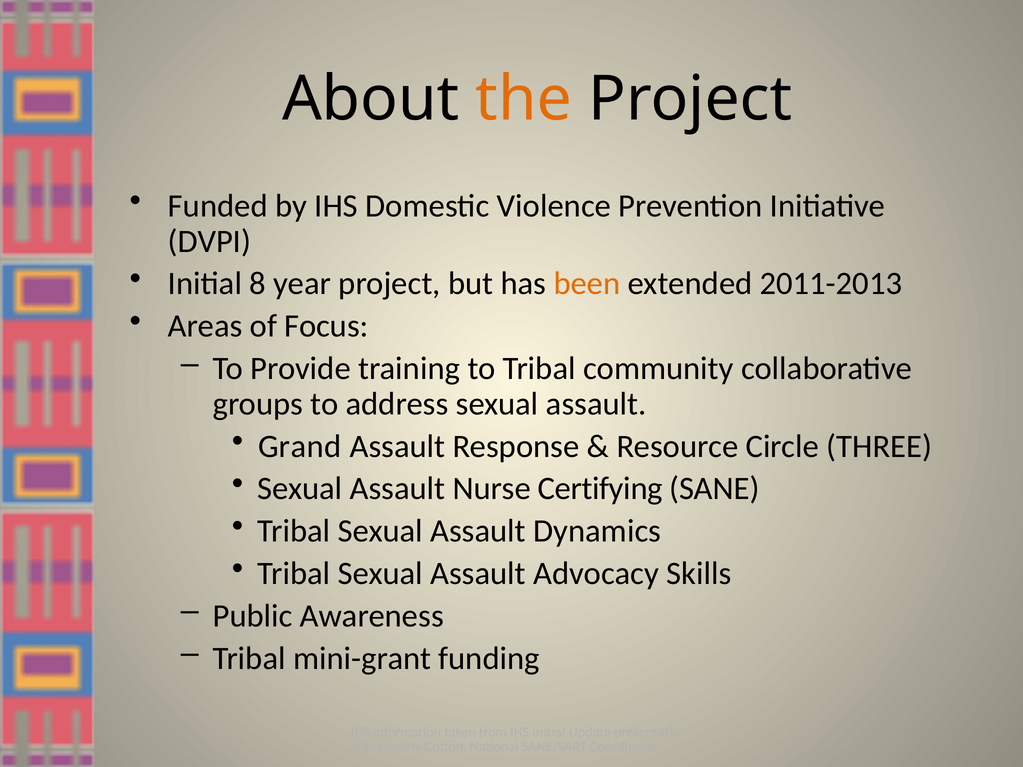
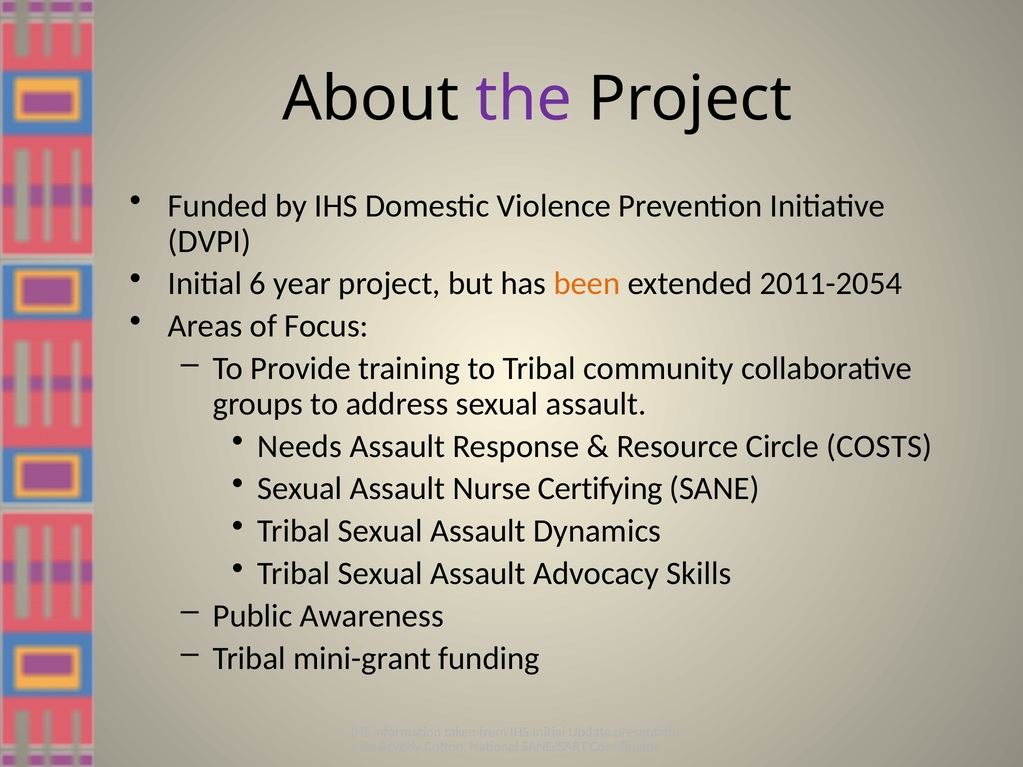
the colour: orange -> purple (524, 99)
8: 8 -> 6 (258, 284)
2011-2013: 2011-2013 -> 2011-2054 (831, 284)
Grand: Grand -> Needs (300, 446)
THREE: THREE -> COSTS (879, 446)
